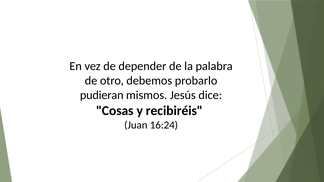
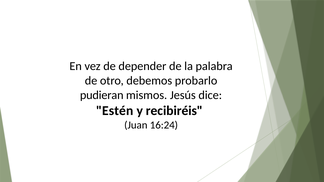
Cosas: Cosas -> Estén (115, 111)
